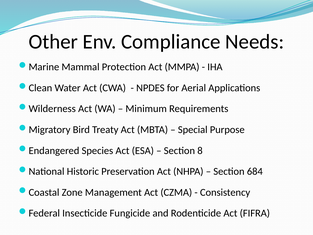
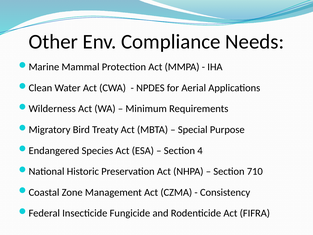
8: 8 -> 4 (200, 150)
684: 684 -> 710 (255, 171)
